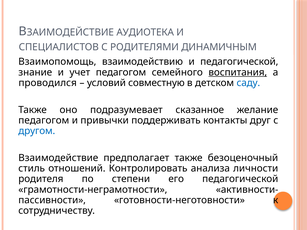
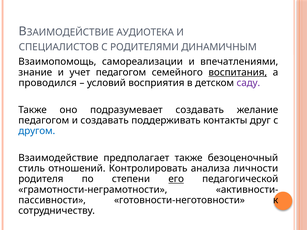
взаимодействию: взаимодействию -> самореализации (142, 62)
и педагогической: педагогической -> впечатлениями (239, 62)
совместную: совместную -> восприятия (156, 83)
саду colour: blue -> purple (248, 83)
подразумевает сказанное: сказанное -> создавать (200, 110)
и привычки: привычки -> создавать (105, 121)
его underline: none -> present (176, 179)
